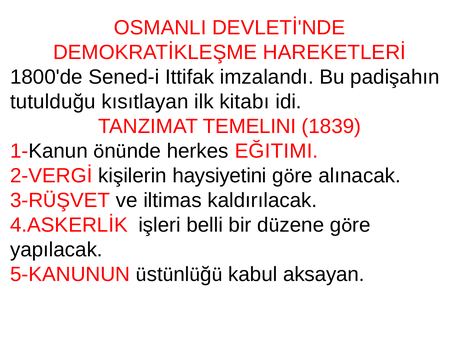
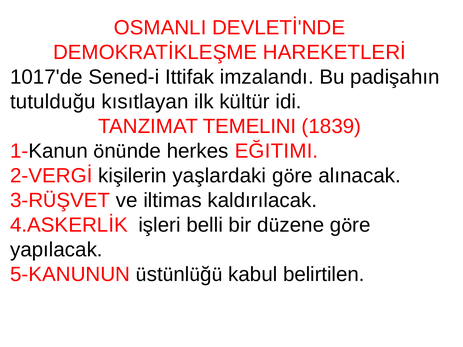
1800'de: 1800'de -> 1017'de (46, 77)
kitabı: kitabı -> kültür (245, 102)
haysiyetini: haysiyetini -> yaşlardaki (219, 176)
aksayan: aksayan -> belirtilen (324, 275)
